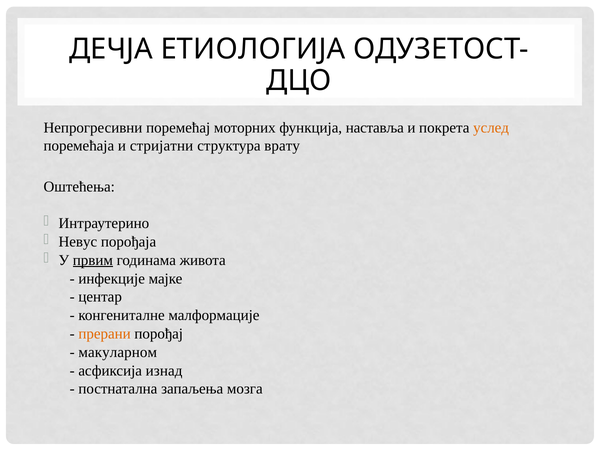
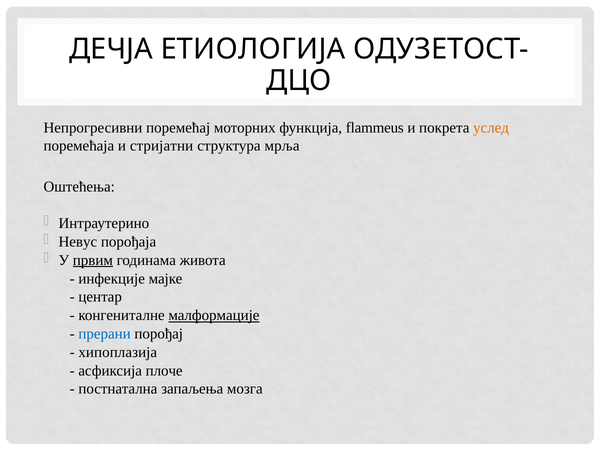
наставља: наставља -> flammeus (375, 128)
врату: врату -> мрља (282, 146)
малформације underline: none -> present (214, 315)
прерани colour: orange -> blue (105, 334)
макуларном: макуларном -> хипоплазија (118, 352)
изнад: изнад -> плоче (164, 371)
